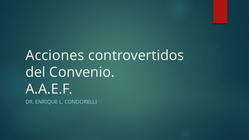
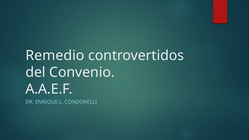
Acciones: Acciones -> Remedio (55, 56)
